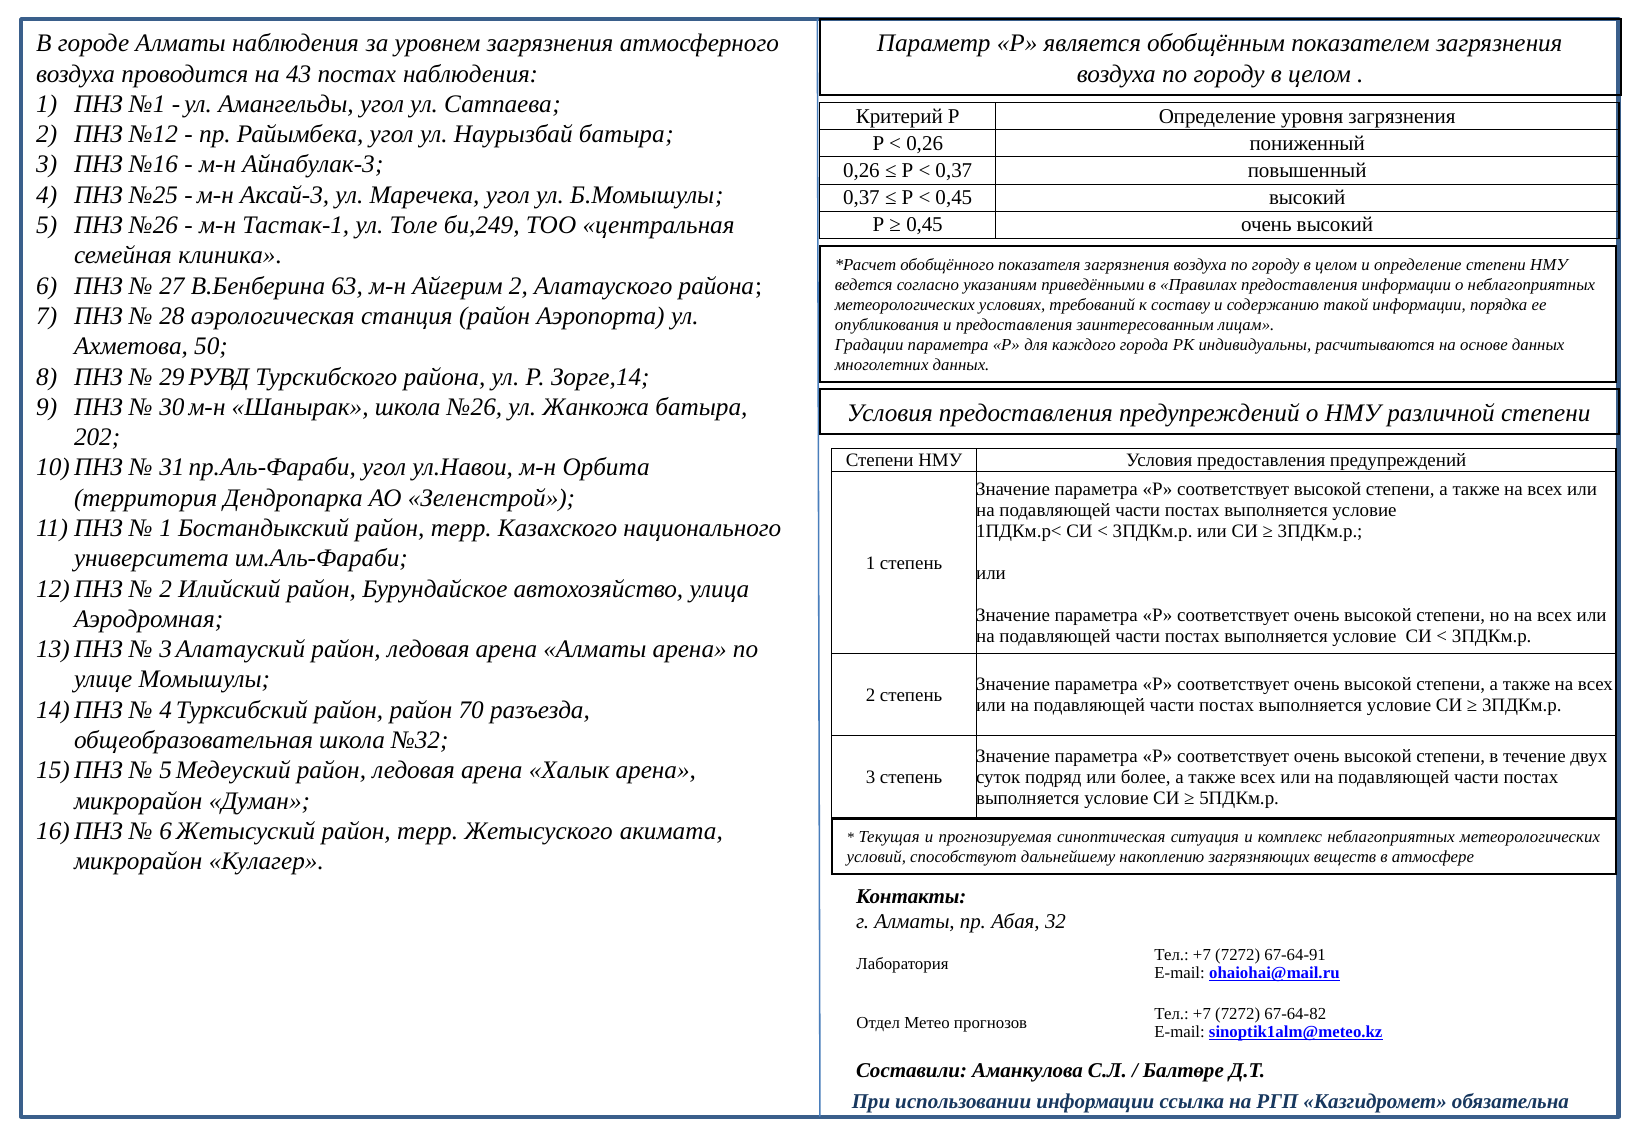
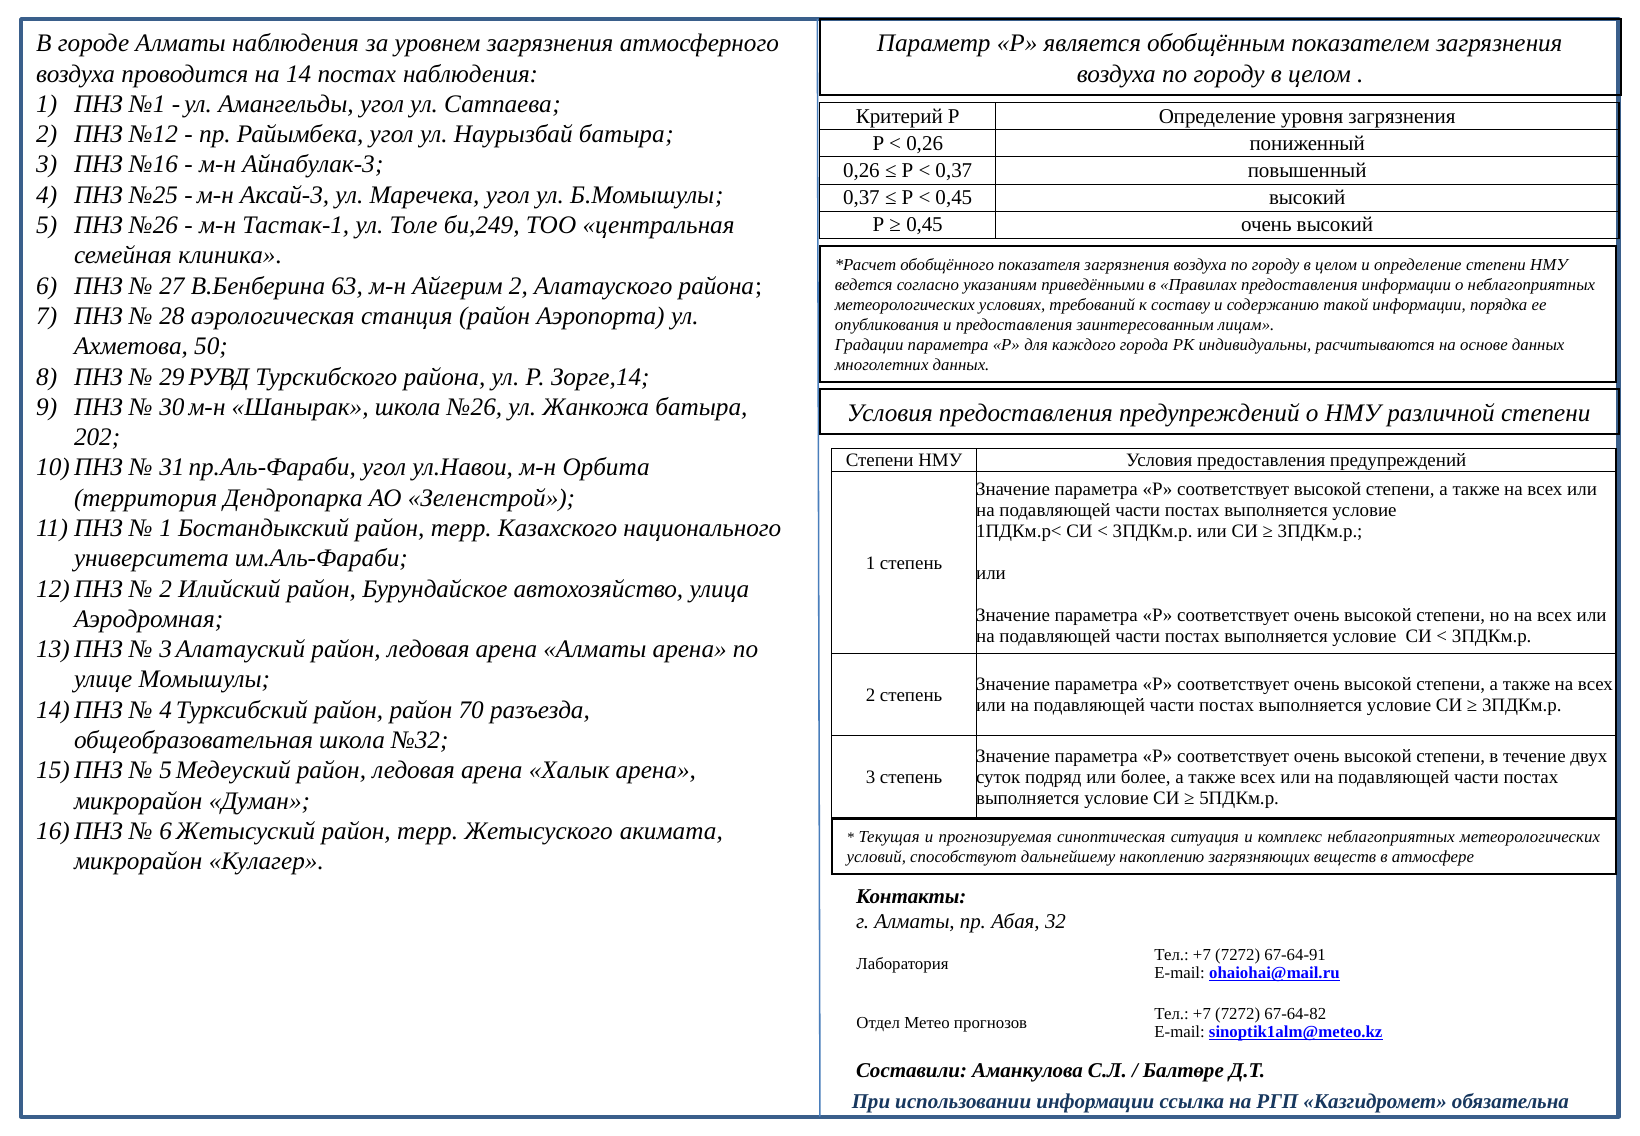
43: 43 -> 14 (299, 74)
